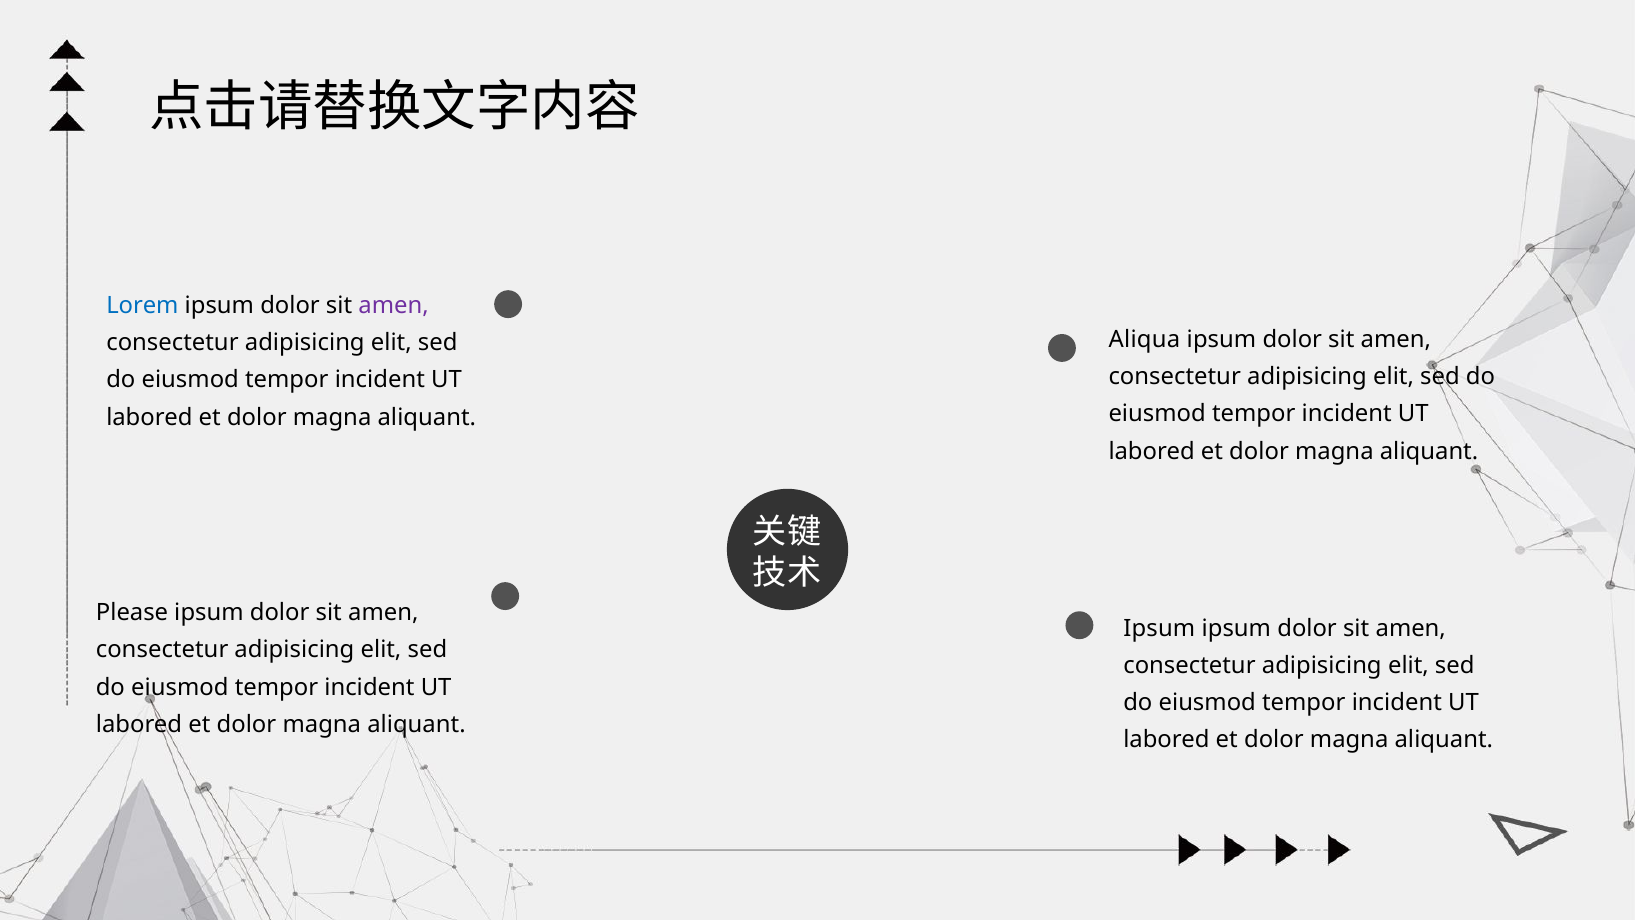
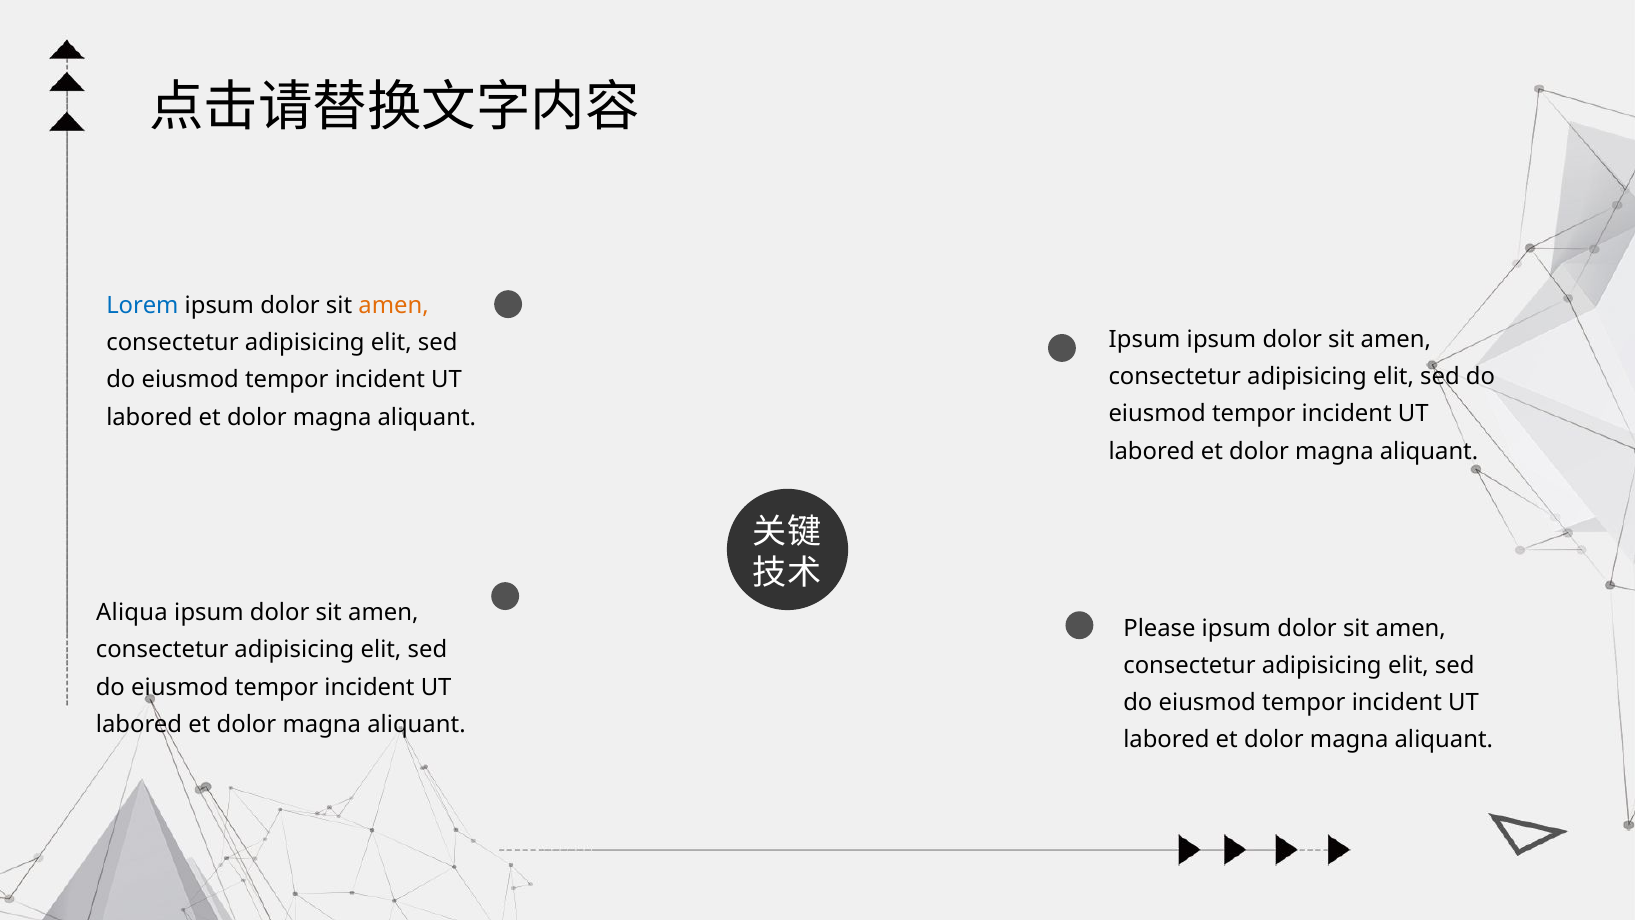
amen colour: purple -> orange (394, 306)
Aliqua: Aliqua -> Ipsum (1145, 340)
Please: Please -> Aliqua (132, 613)
Ipsum: Ipsum -> Please (1159, 628)
